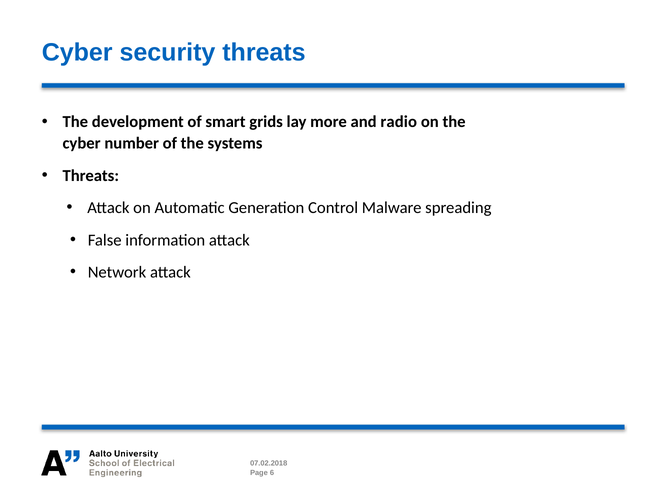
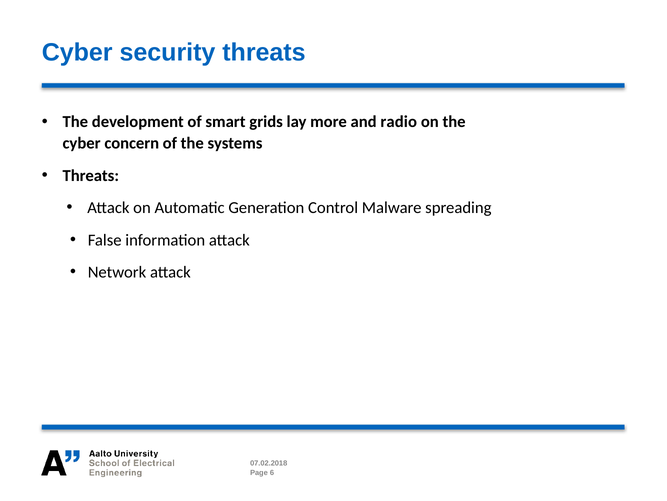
number: number -> concern (132, 143)
